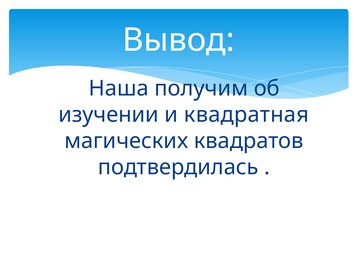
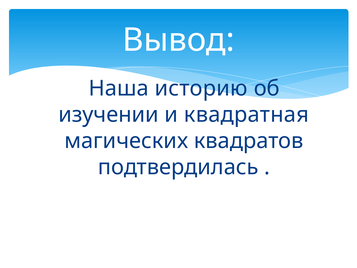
получим: получим -> историю (201, 88)
